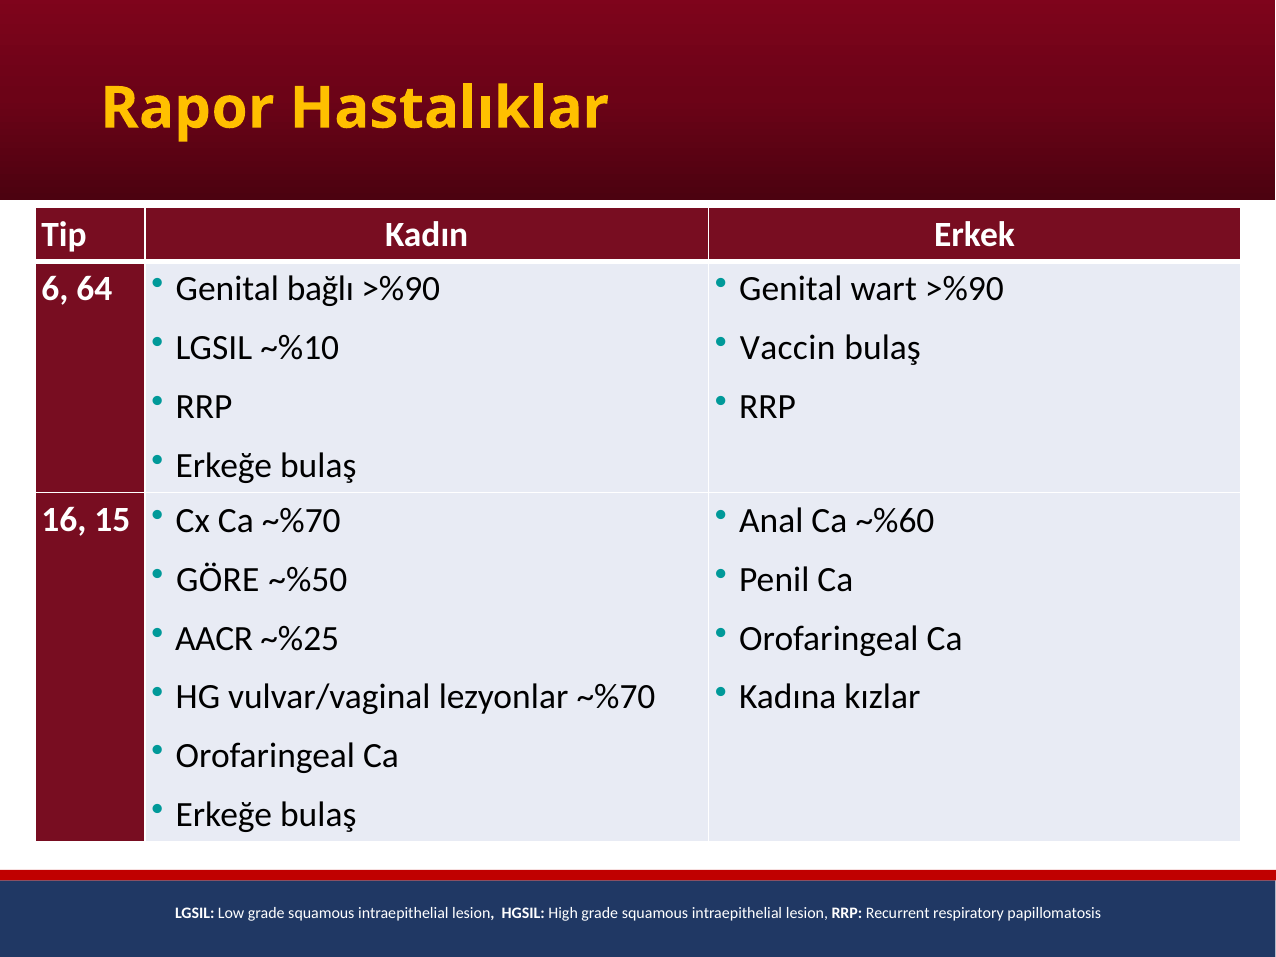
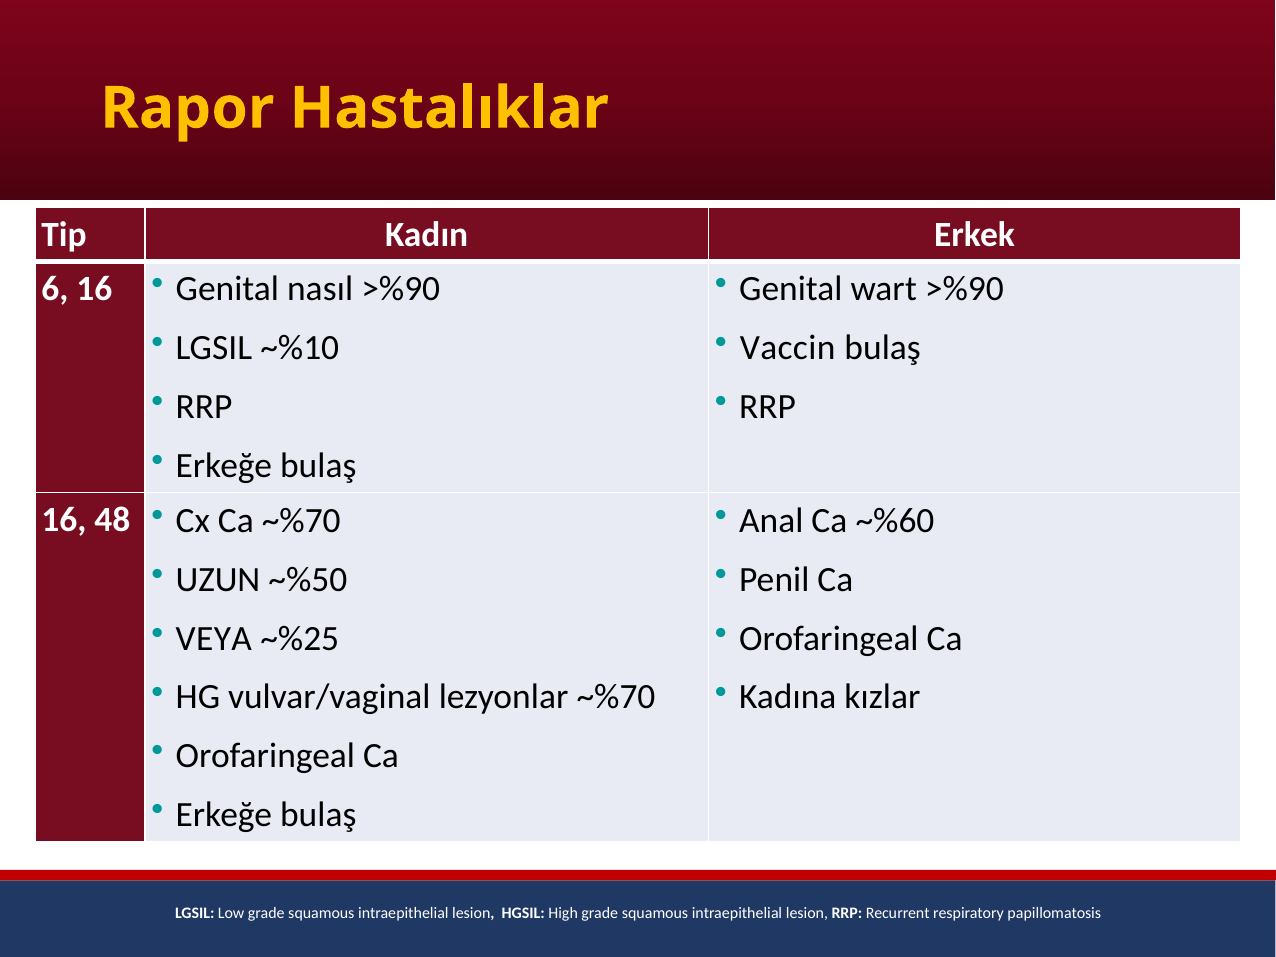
6 64: 64 -> 16 (94, 289)
bağlı: bağlı -> nasıl (320, 289)
15: 15 -> 48 (112, 520)
GÖRE: GÖRE -> UZUN (218, 579)
AACR: AACR -> VEYA (214, 638)
